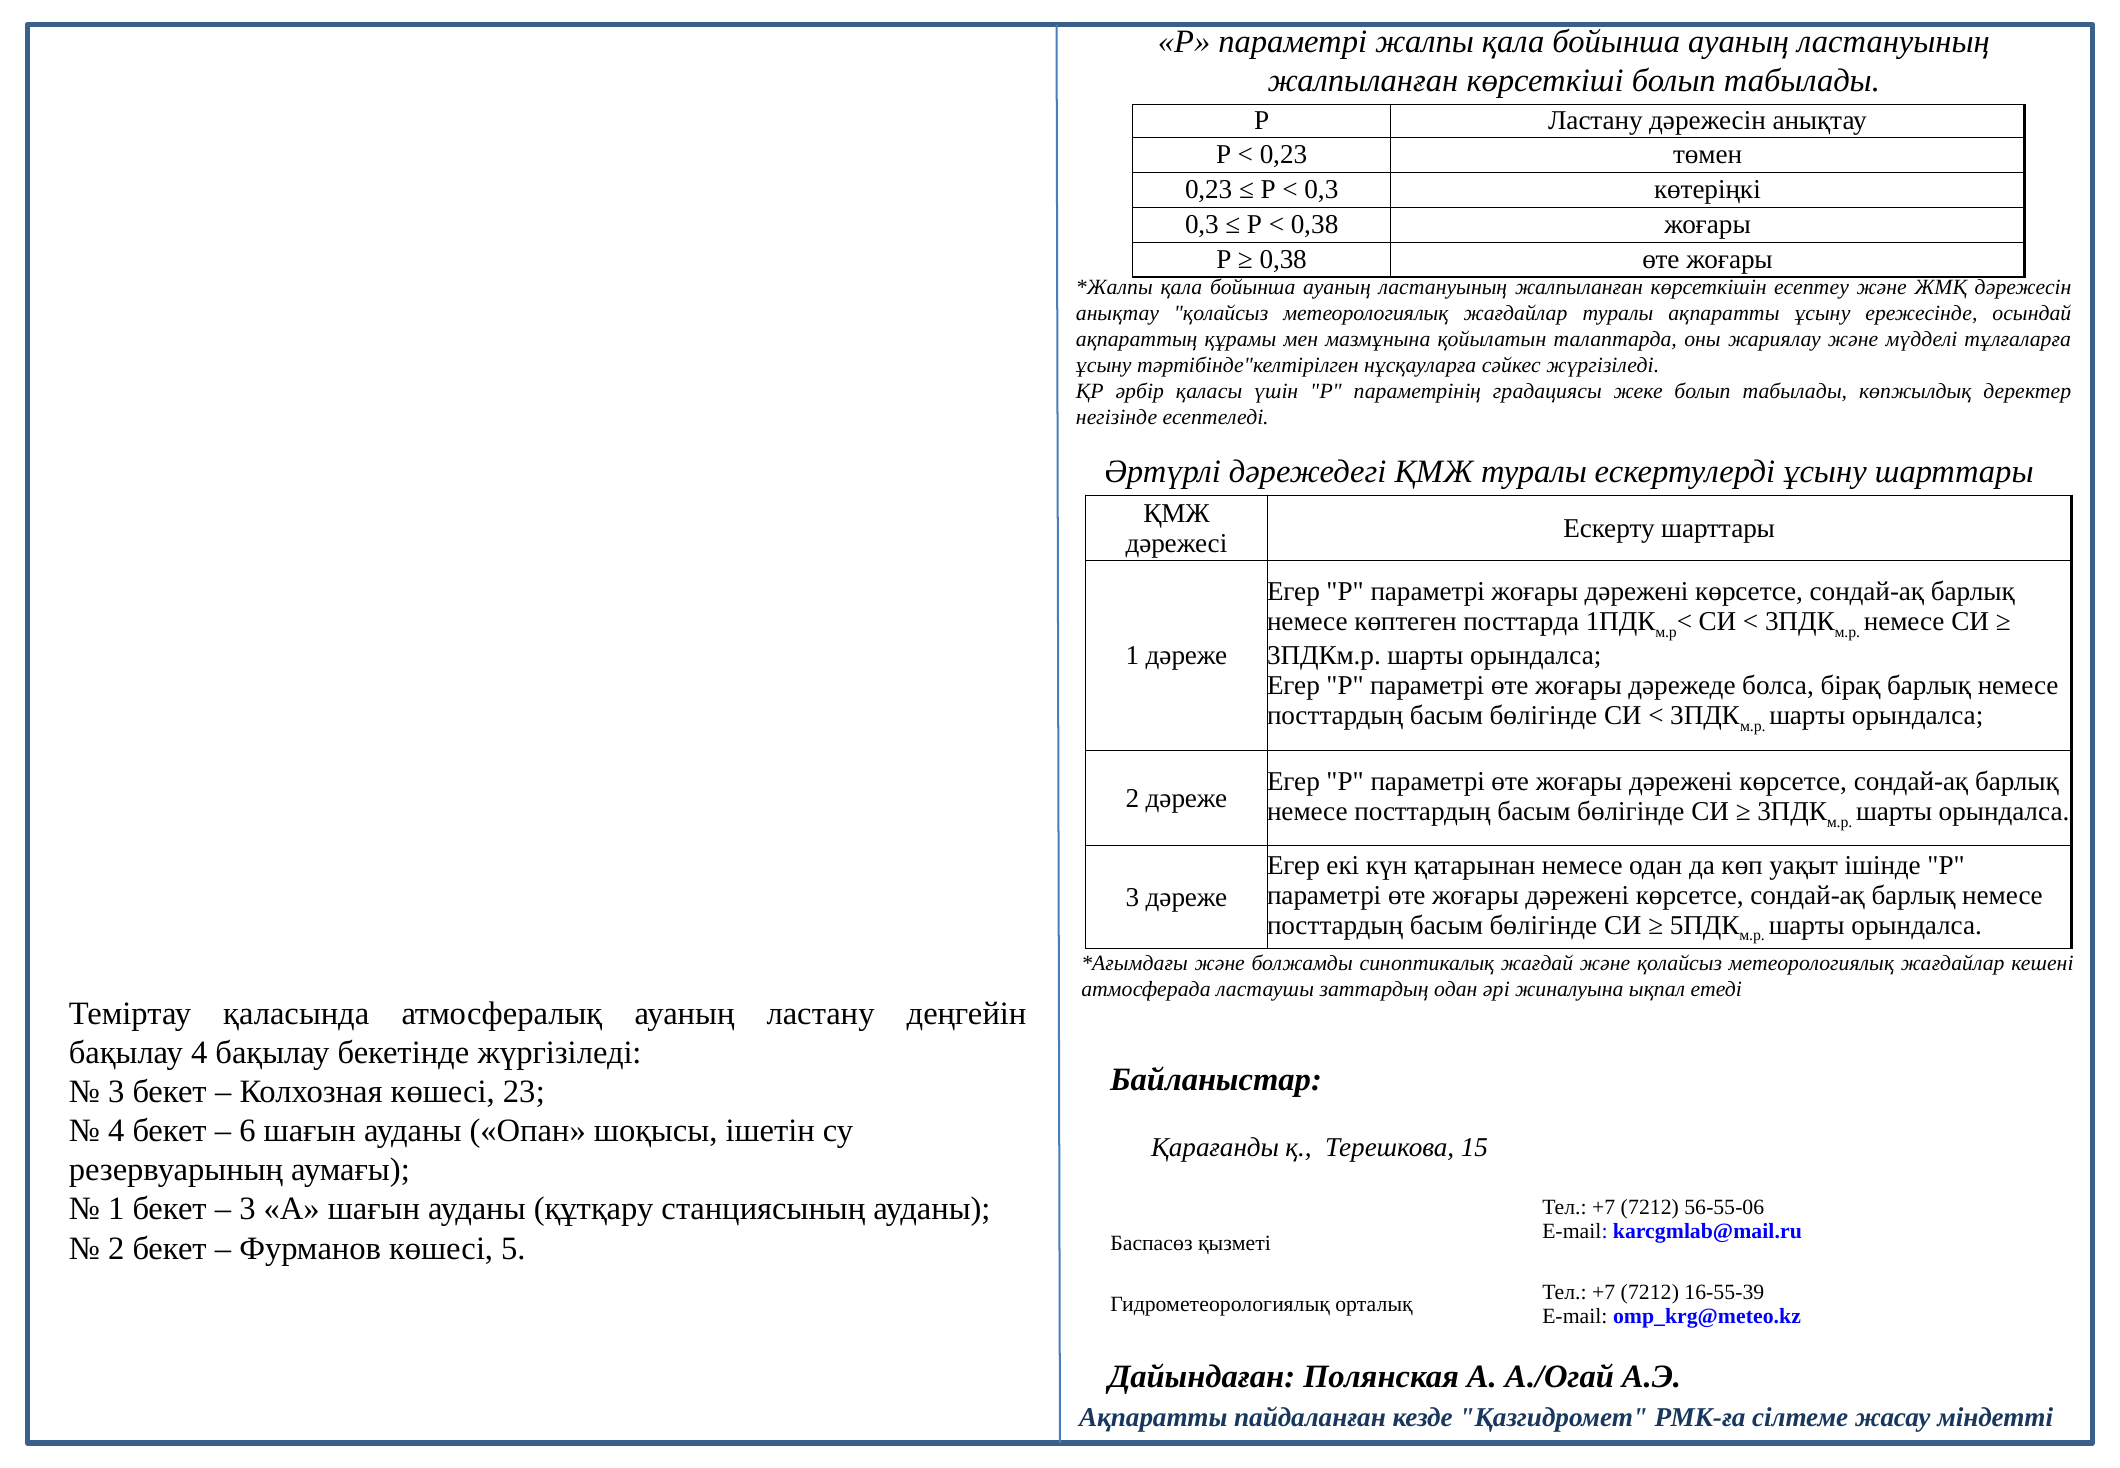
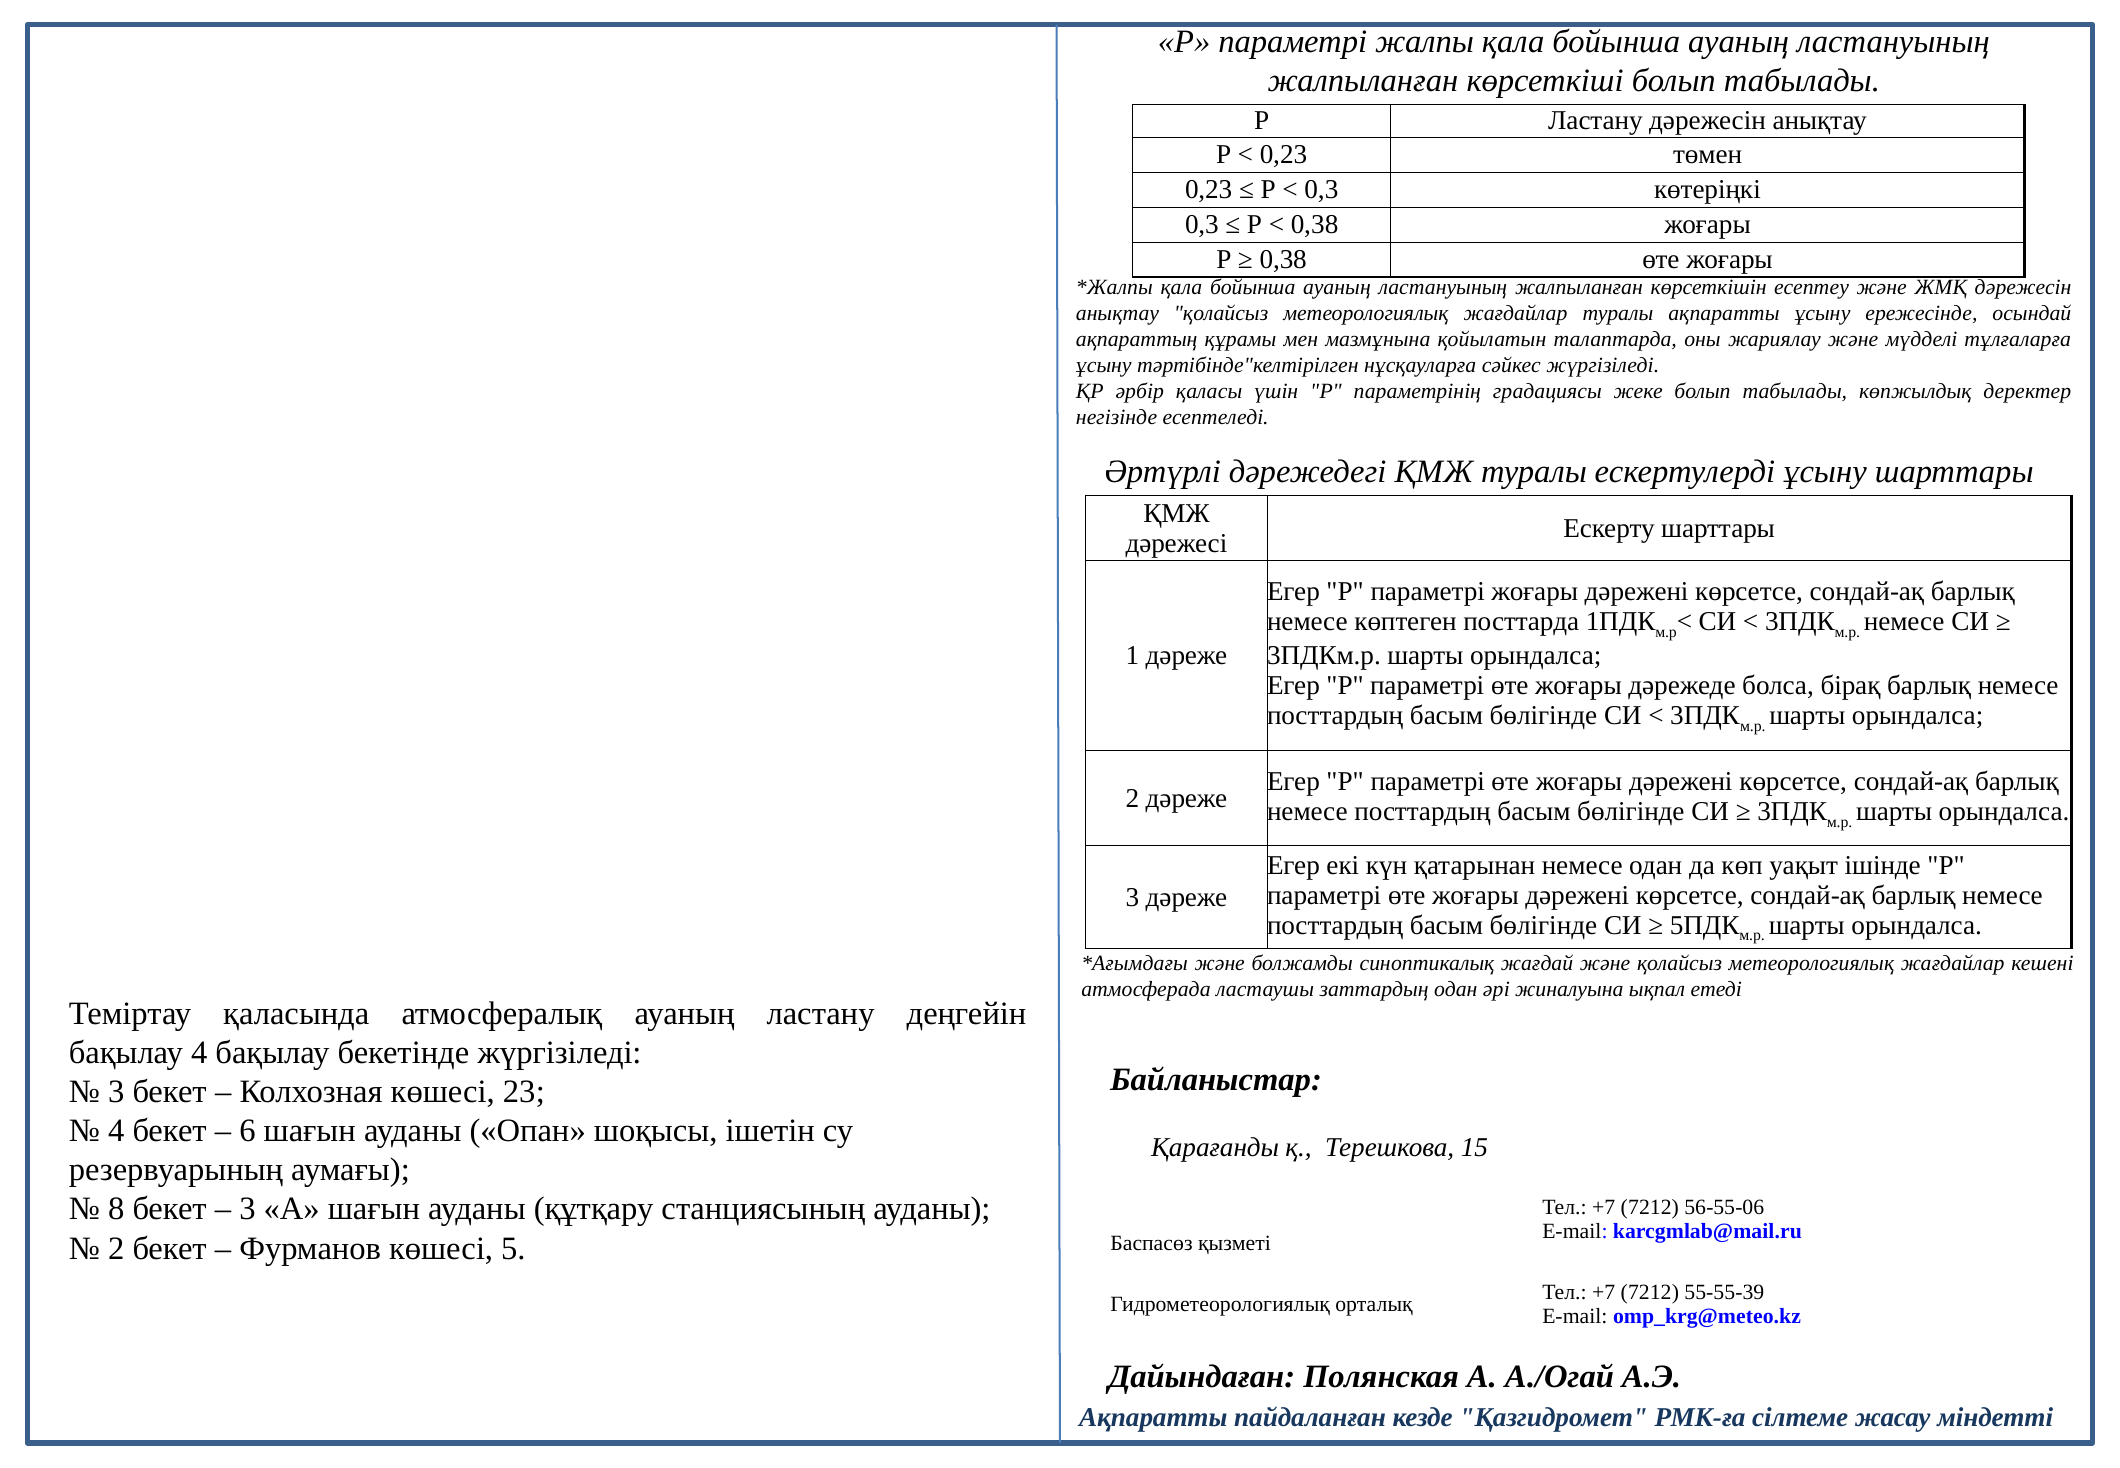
1: 1 -> 8 (116, 1209)
16-55-39: 16-55-39 -> 55-55-39 (1724, 1292)
